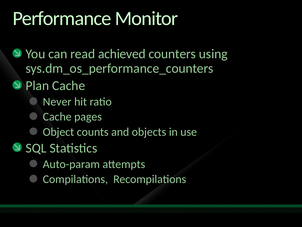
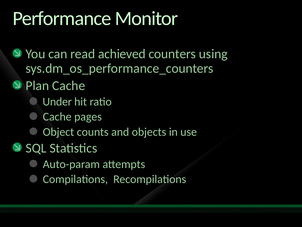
Never: Never -> Under (57, 102)
